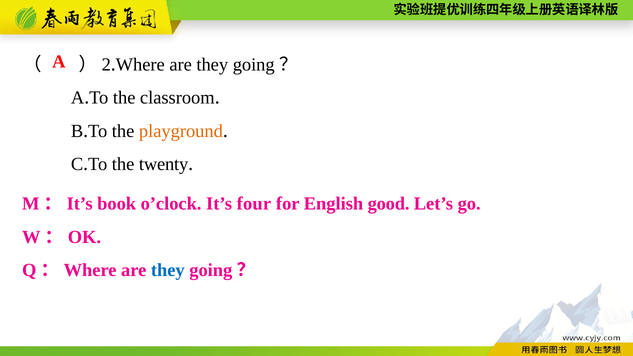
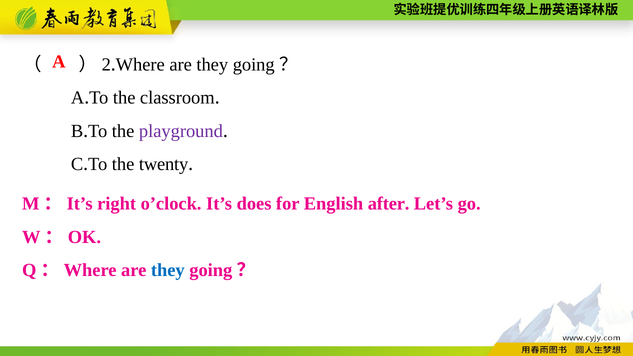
playground colour: orange -> purple (181, 131)
book: book -> right (117, 204)
four: four -> does (254, 204)
good: good -> after (389, 204)
